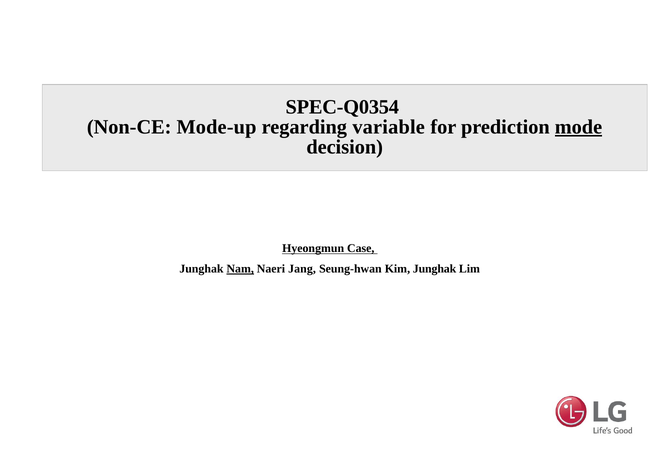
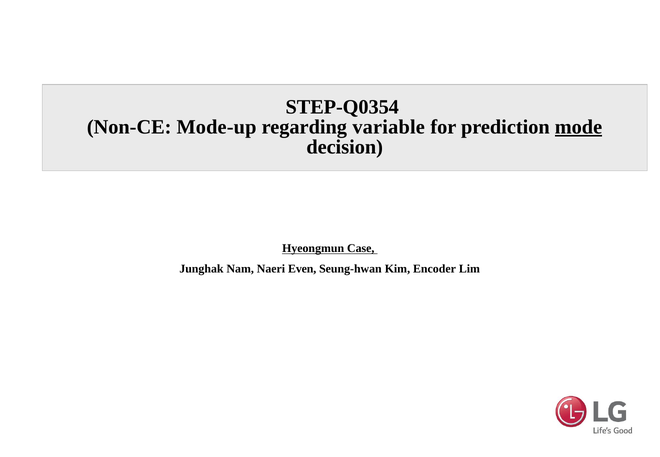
SPEC-Q0354: SPEC-Q0354 -> STEP-Q0354 (342, 107)
Nam underline: present -> none (240, 269)
Jang: Jang -> Even (302, 269)
Kim Junghak: Junghak -> Encoder (434, 269)
